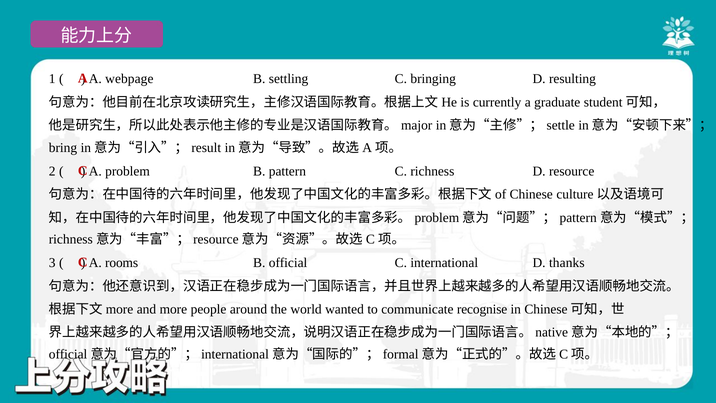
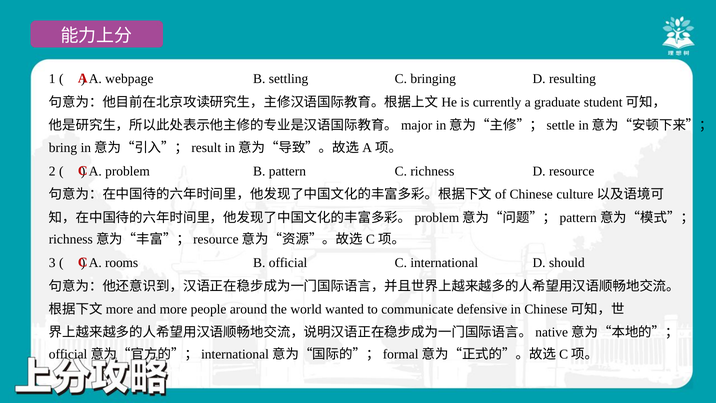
thanks: thanks -> should (567, 263)
recognise: recognise -> defensive (482, 309)
